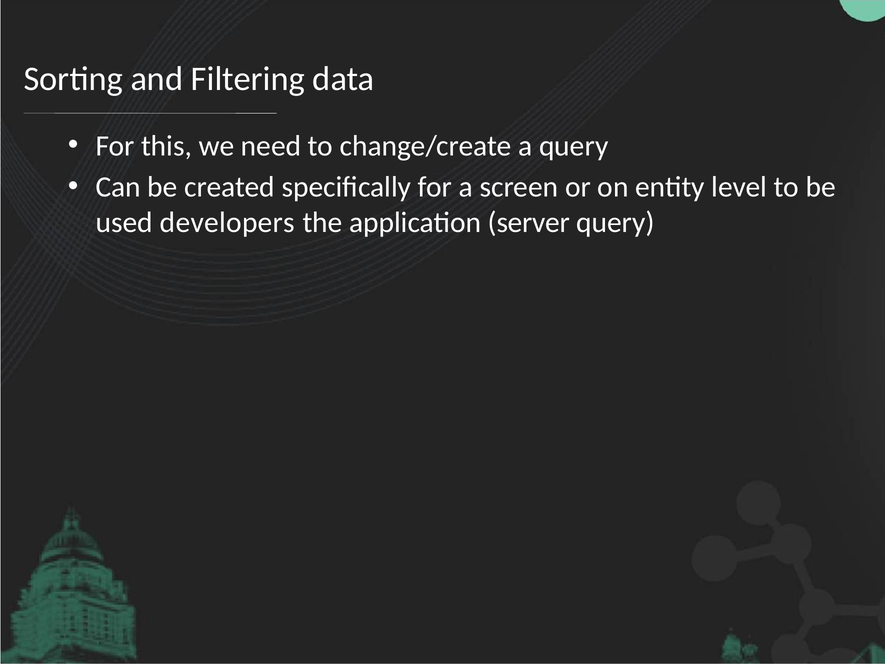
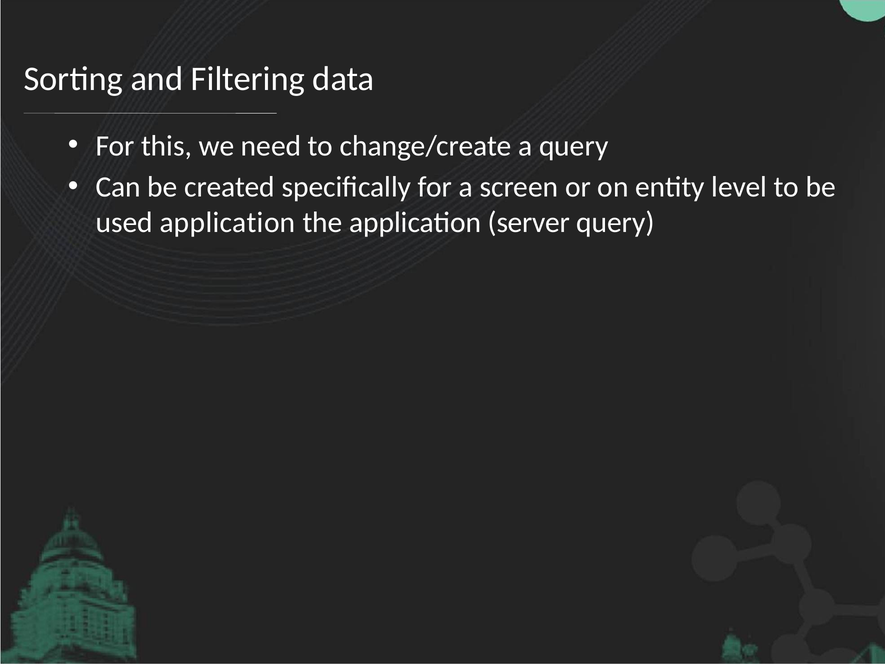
used developers: developers -> application (227, 222)
